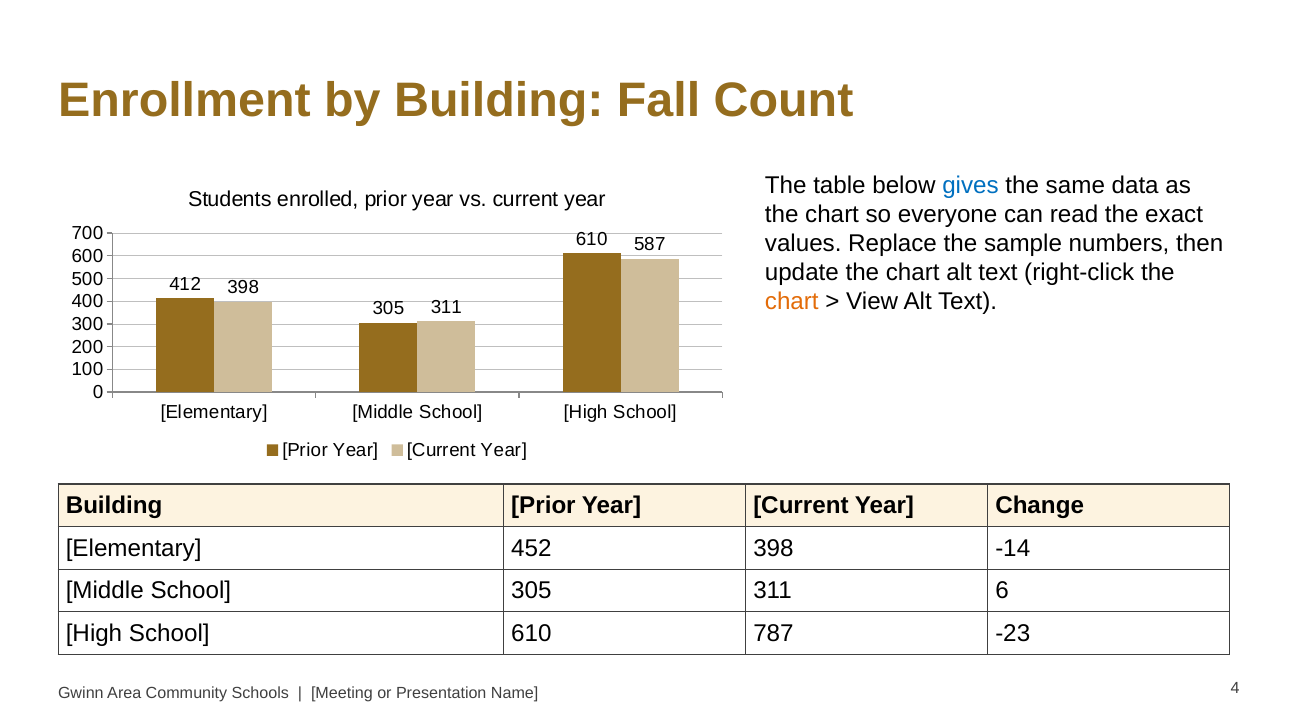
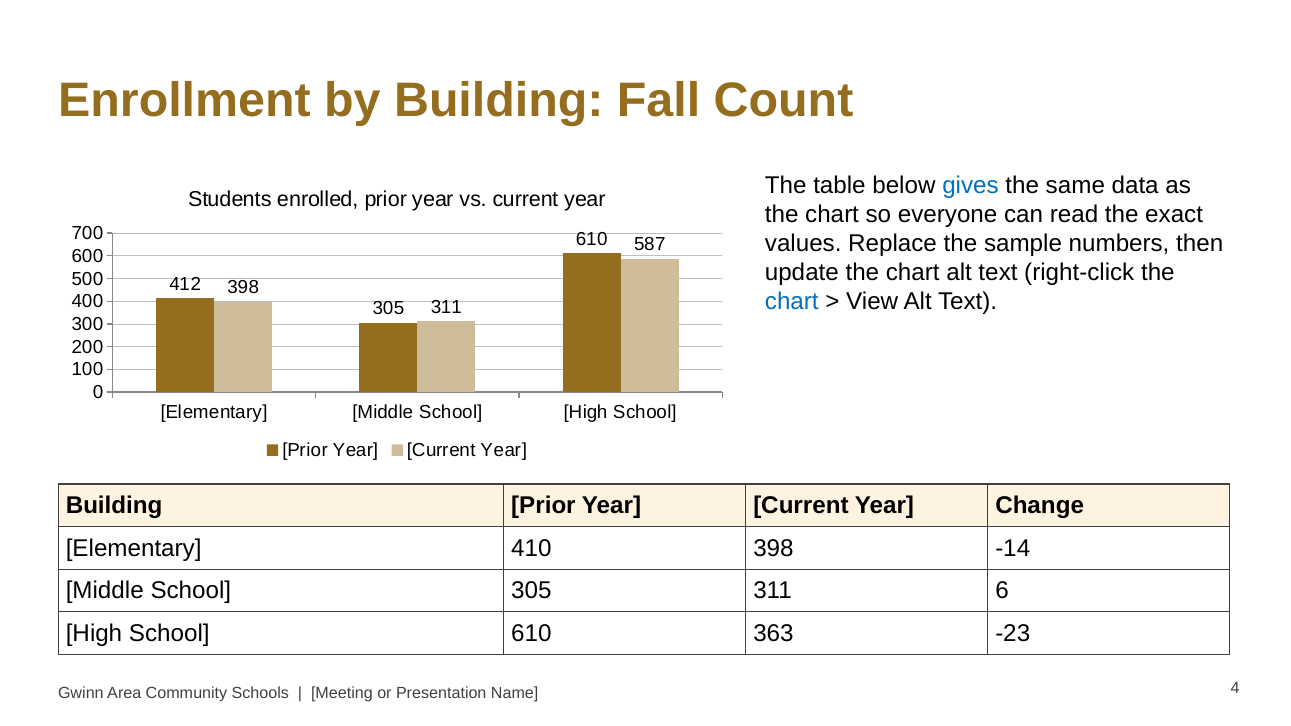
chart colour: orange -> blue (792, 302)
452: 452 -> 410 (531, 548)
787: 787 -> 363 (773, 634)
